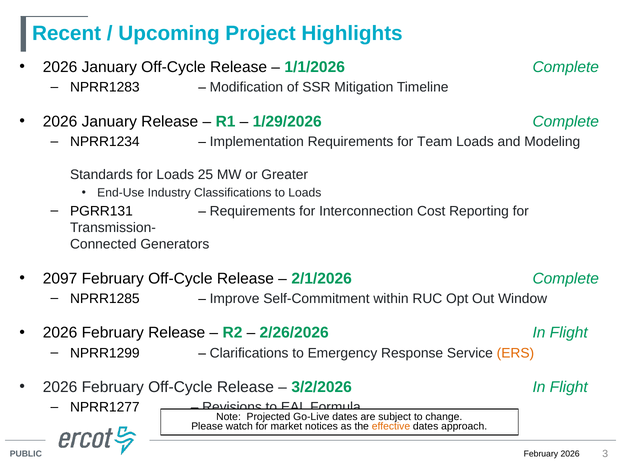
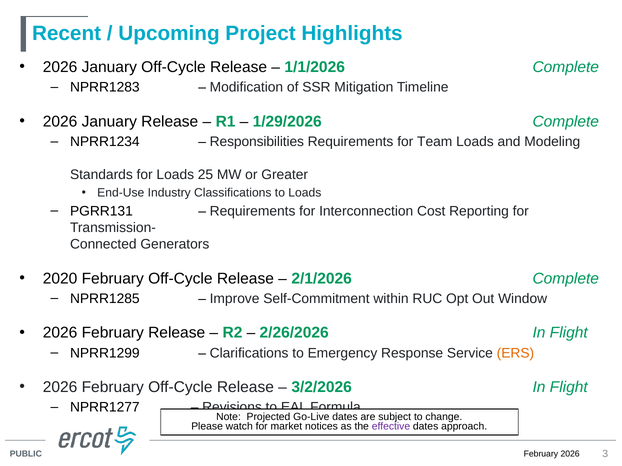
Implementation: Implementation -> Responsibilities (257, 142)
2097: 2097 -> 2020 (60, 279)
effective colour: orange -> purple (391, 427)
